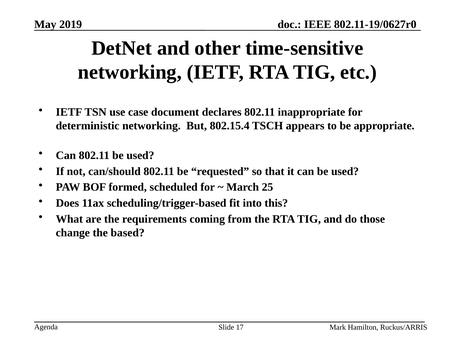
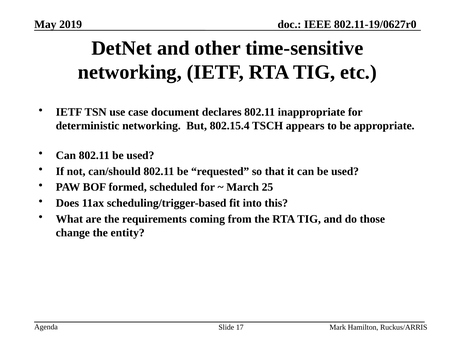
based: based -> entity (128, 233)
